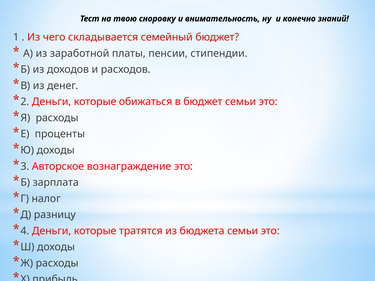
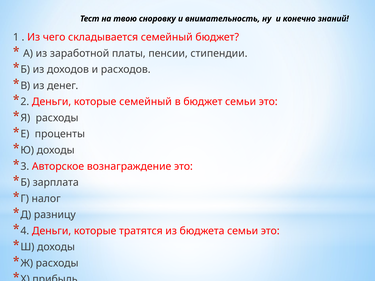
которые обижаться: обижаться -> семейный (146, 102)
